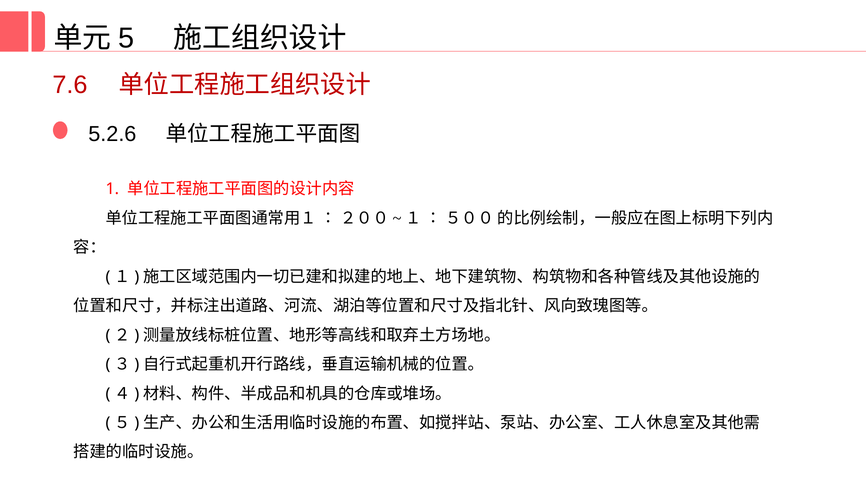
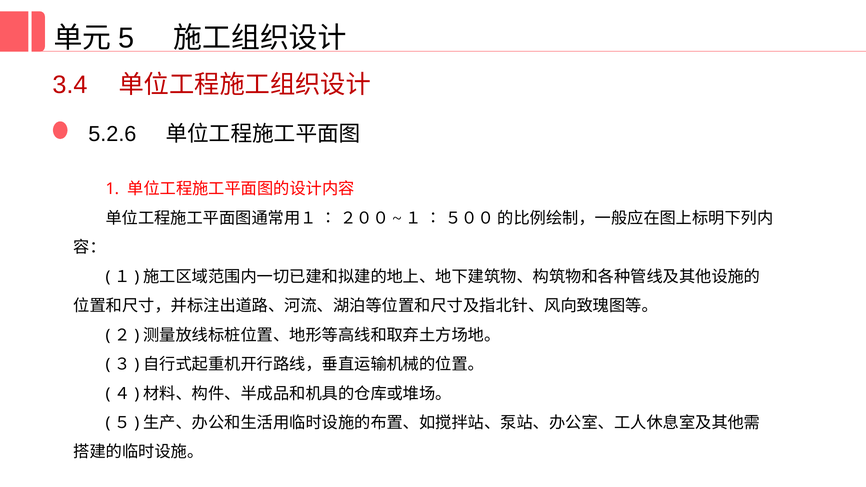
7.6: 7.6 -> 3.4 (70, 85)
